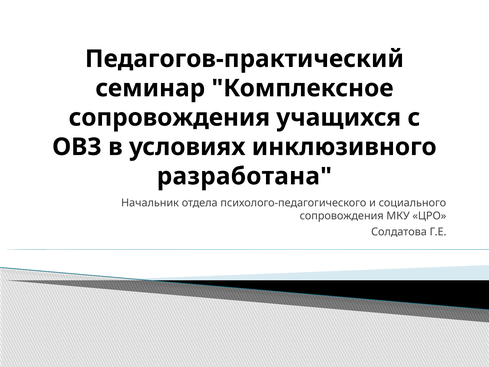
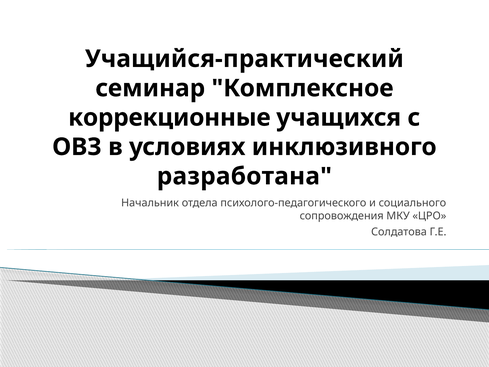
Педагогов-практический: Педагогов-практический -> Учащийся-практический (244, 59)
сопровождения: сопровождения -> коррекционные (169, 118)
